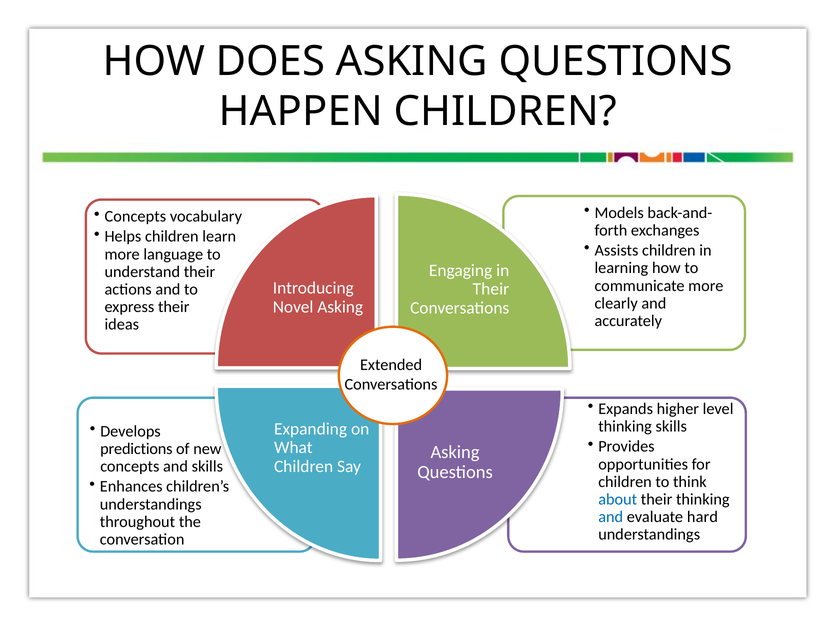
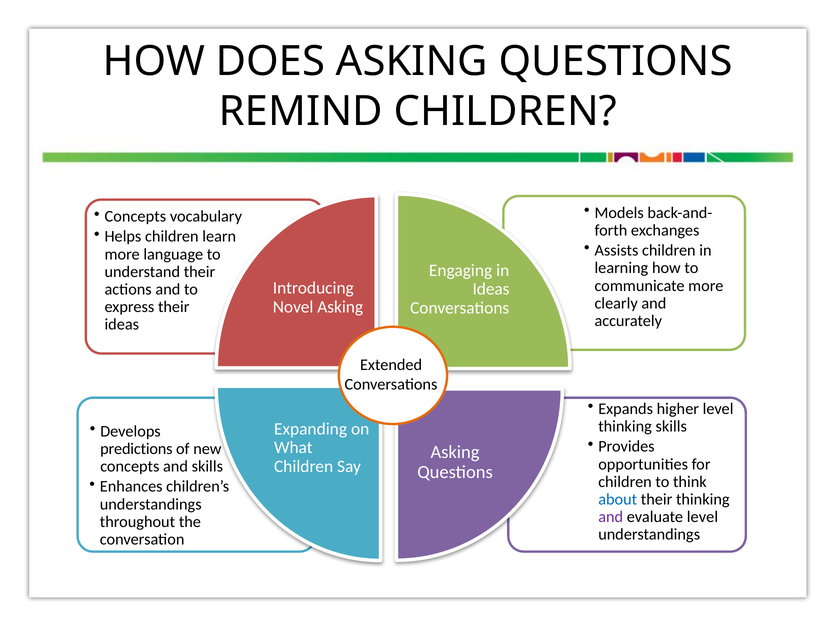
HAPPEN: HAPPEN -> REMIND (301, 112)
Their: Their -> Ideas (491, 289)
and colour: blue -> purple (611, 517)
evaluate hard: hard -> level (702, 517)
